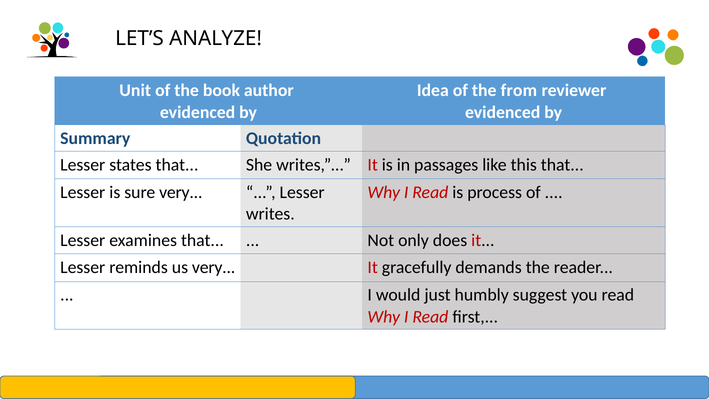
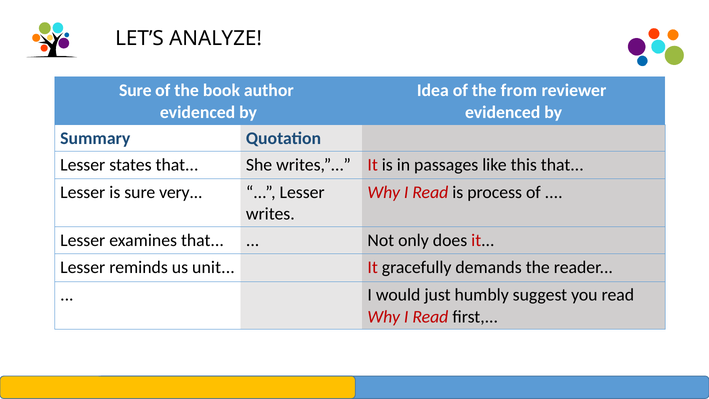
Unit: Unit -> Sure (135, 90)
us very: very -> unit (213, 267)
